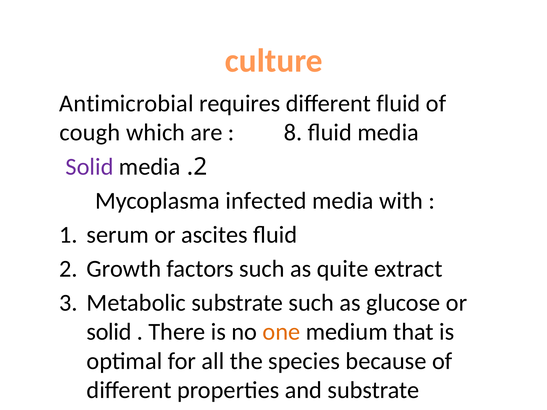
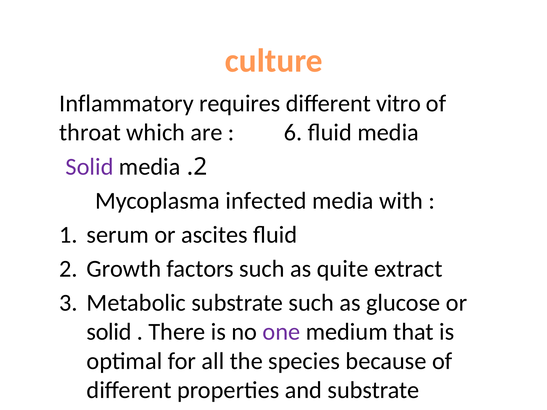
Antimicrobial: Antimicrobial -> Inflammatory (127, 104)
different fluid: fluid -> vitro (399, 104)
cough: cough -> throat (90, 133)
8: 8 -> 6 (293, 133)
one colour: orange -> purple (281, 332)
